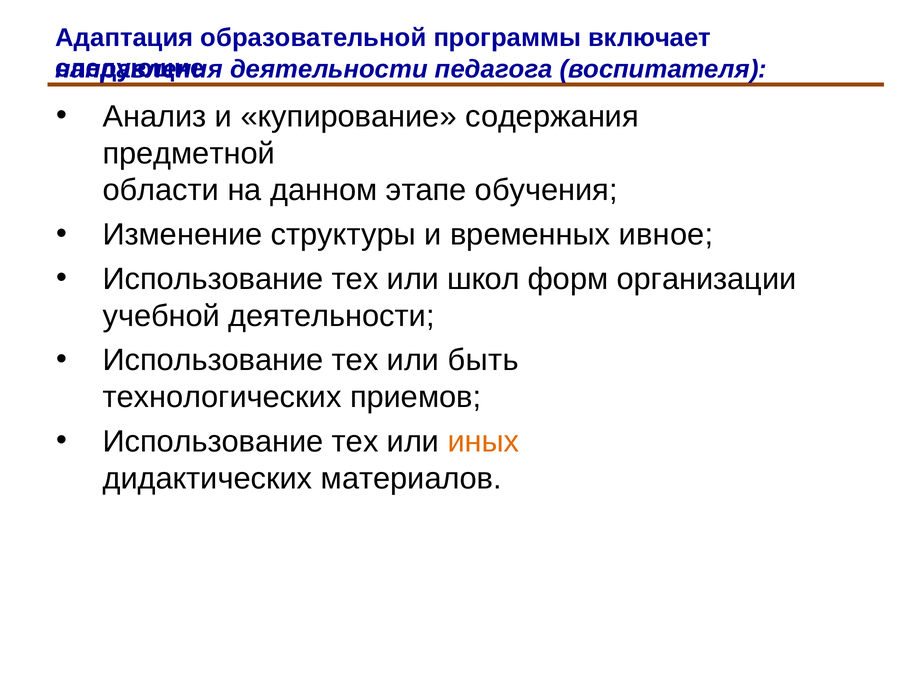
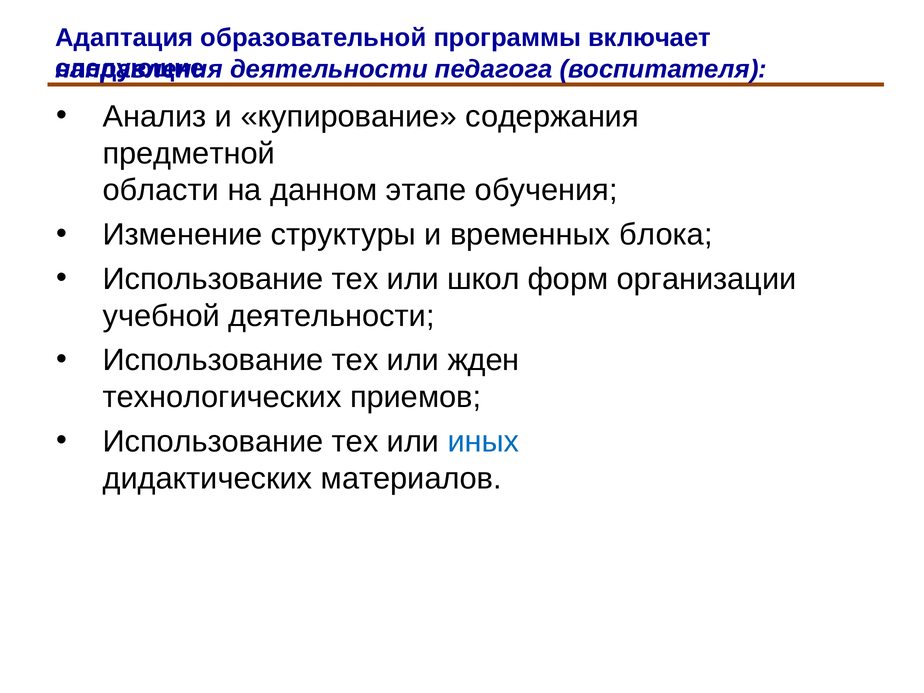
ивное: ивное -> блока (666, 235)
быть: быть -> жден (483, 360)
иных colour: orange -> blue (483, 442)
